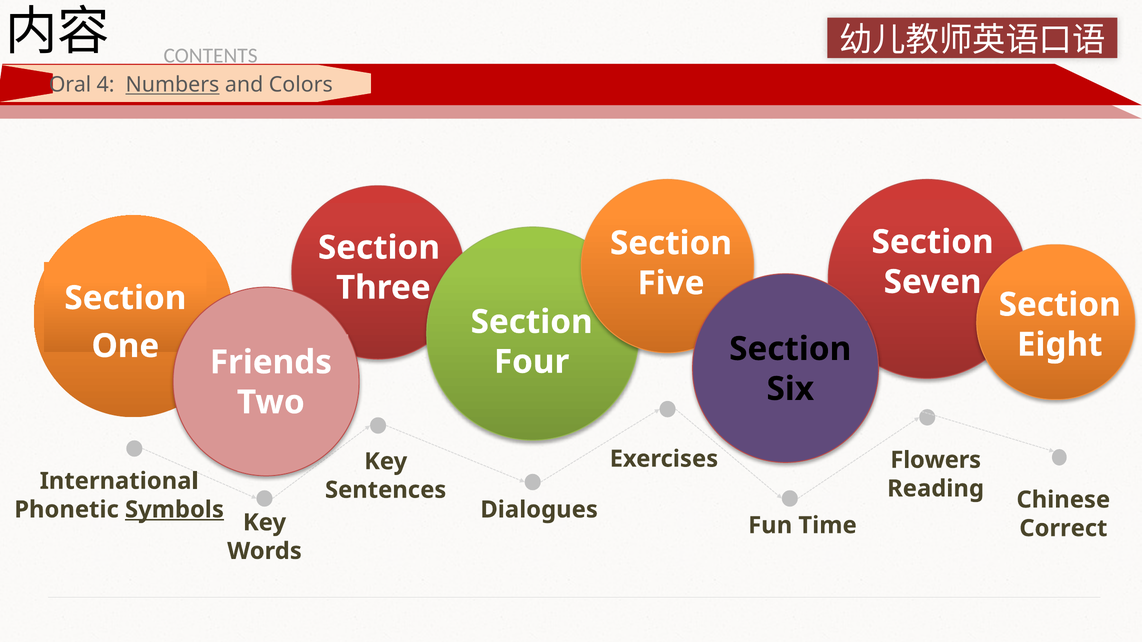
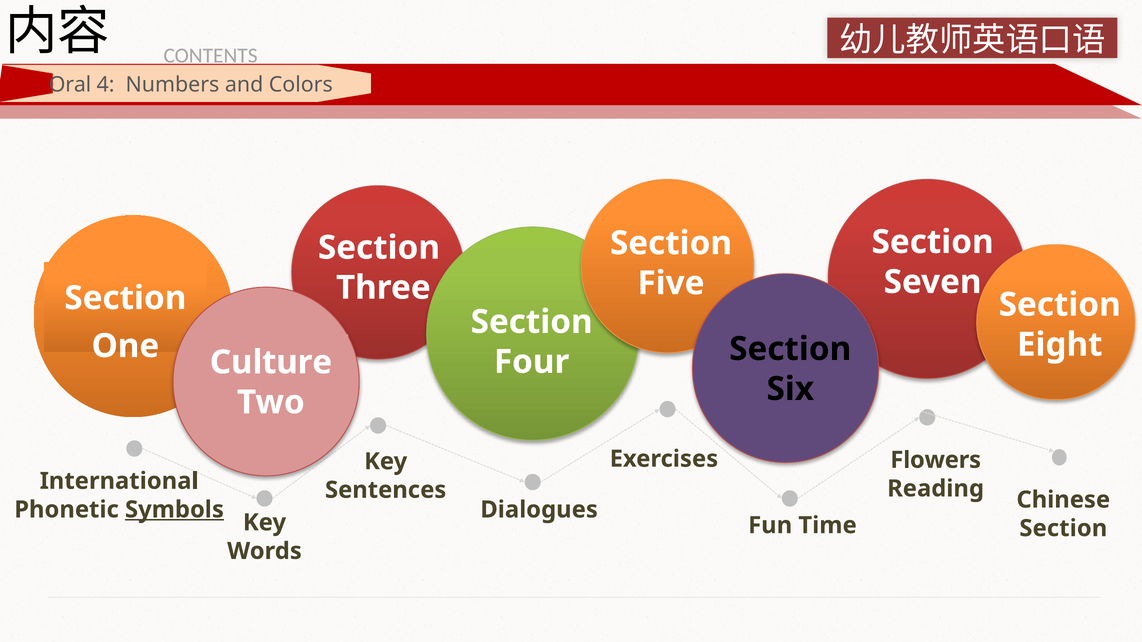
Numbers underline: present -> none (172, 85)
Friends: Friends -> Culture (271, 363)
Correct: Correct -> Section (1063, 529)
